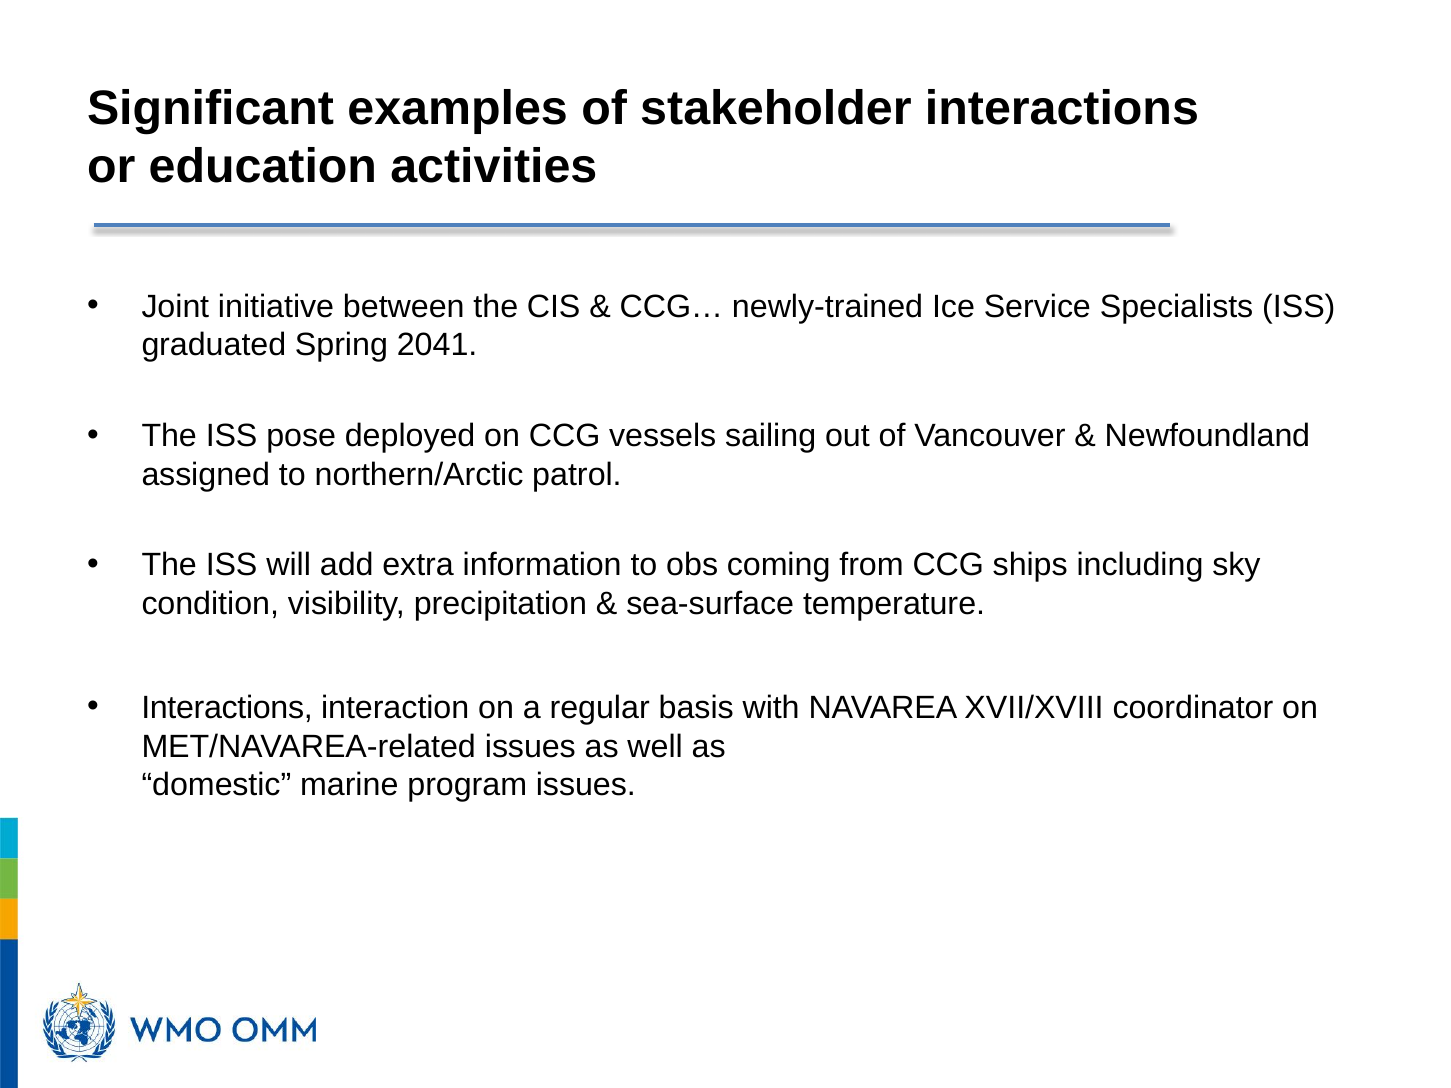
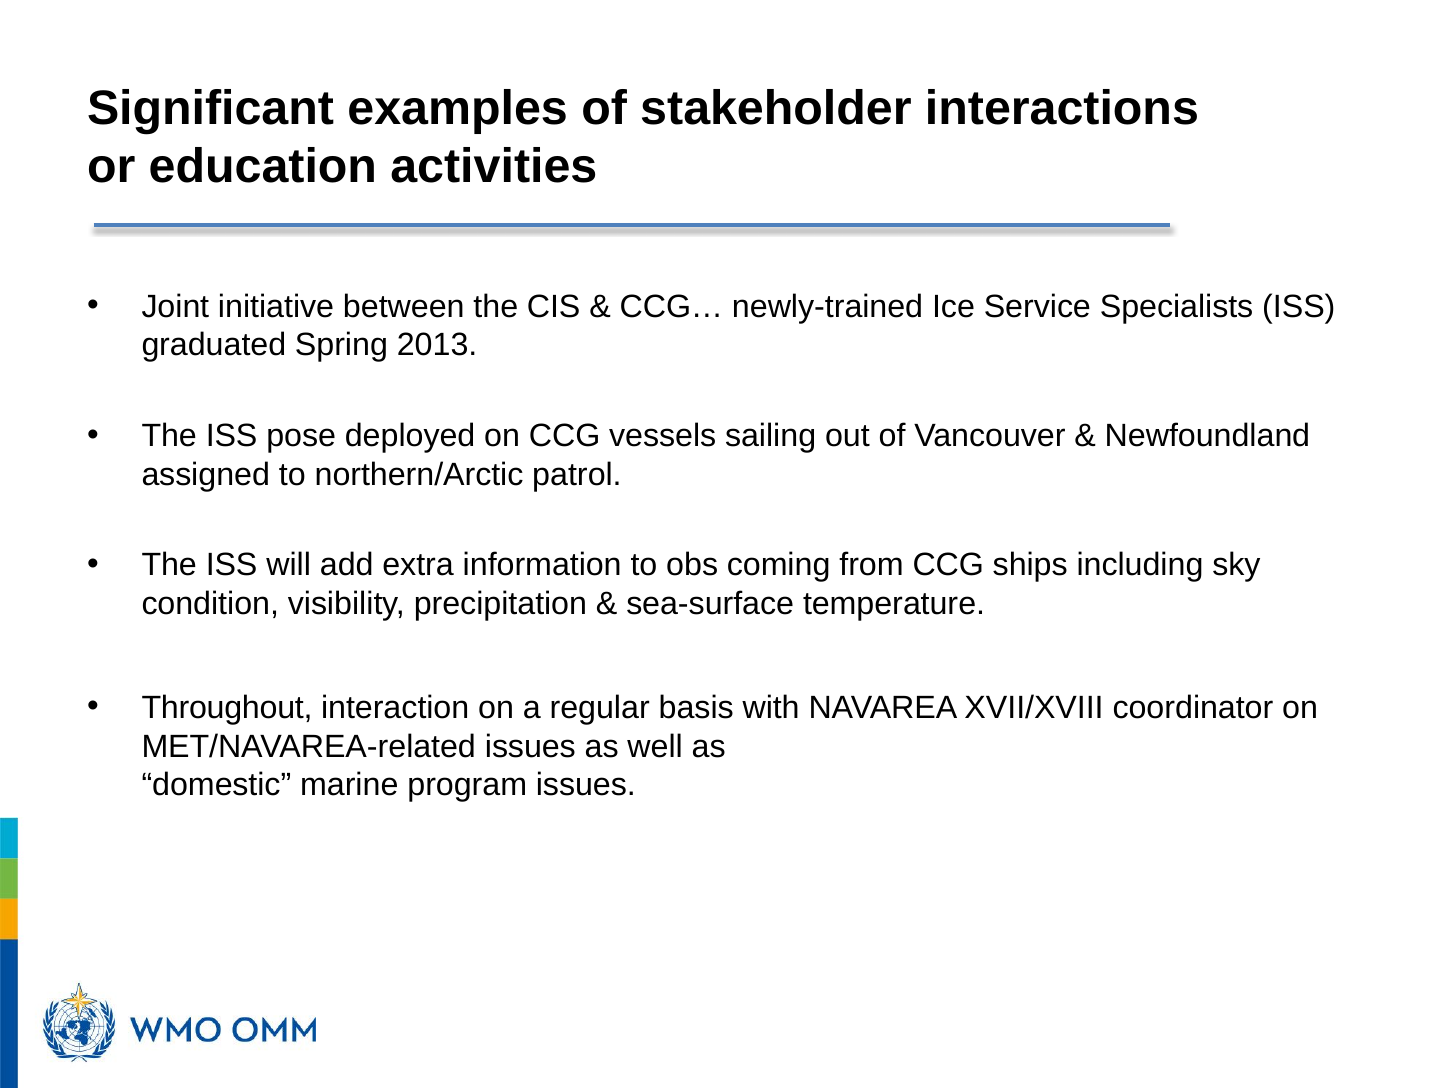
2041: 2041 -> 2013 (437, 345)
Interactions: Interactions -> Throughout (227, 708)
